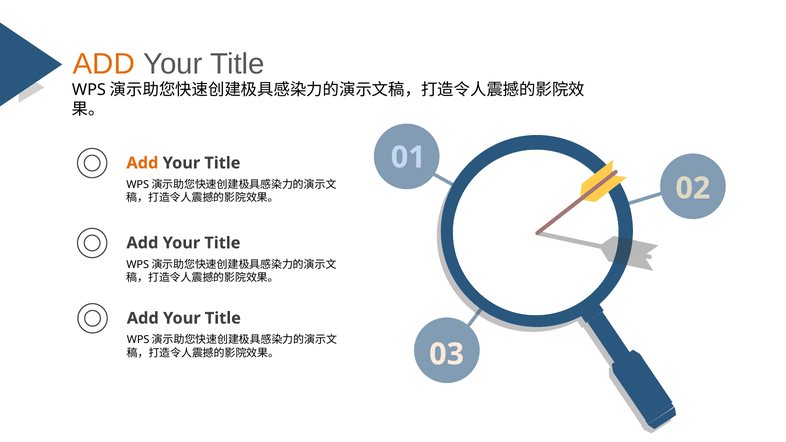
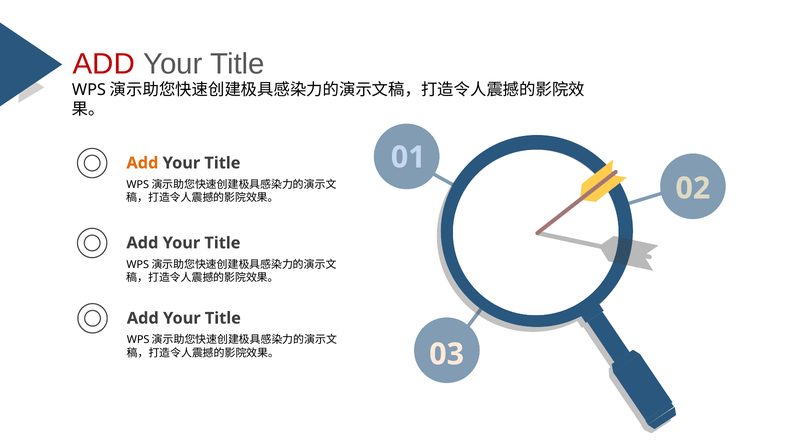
ADD colour: orange -> red (104, 64)
